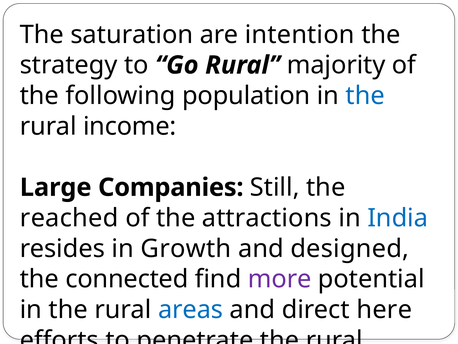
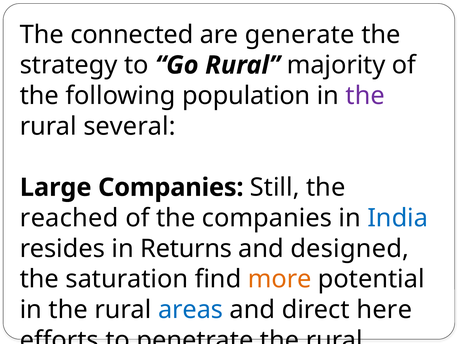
saturation: saturation -> connected (132, 35)
intention: intention -> generate (300, 35)
the colour: blue -> purple (365, 96)
income: income -> several (130, 126)
the attractions: attractions -> companies (267, 218)
Growth: Growth -> Returns (186, 248)
connected: connected -> saturation (127, 279)
more colour: purple -> orange (280, 279)
